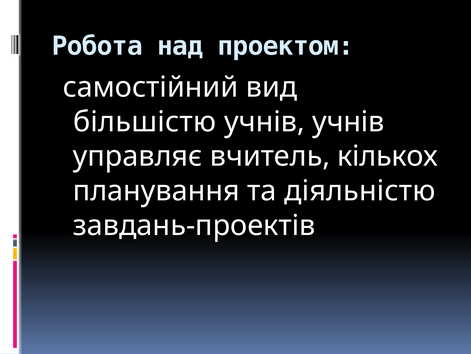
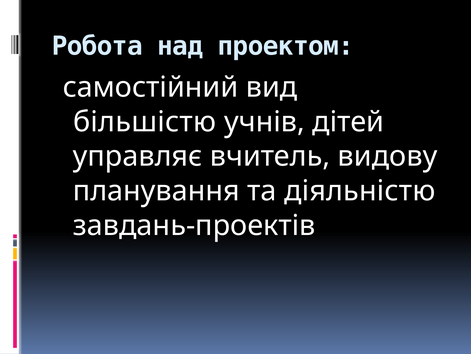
учнів учнів: учнів -> дітей (348, 122)
кількох: кількох -> видову (387, 156)
